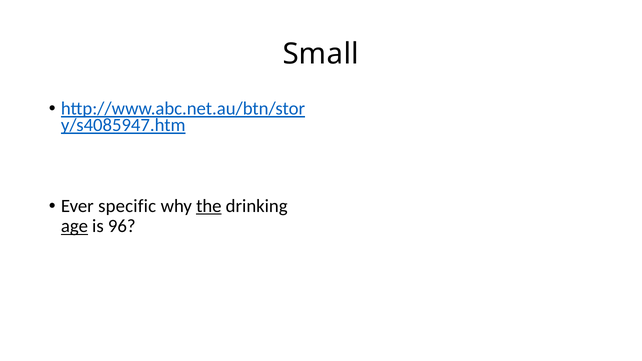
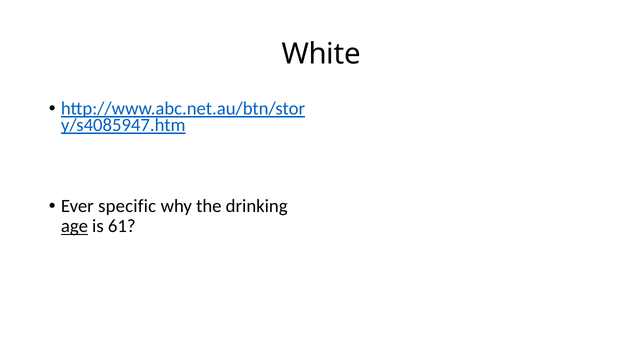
Small: Small -> White (321, 54)
the underline: present -> none (209, 206)
96: 96 -> 61 (122, 226)
